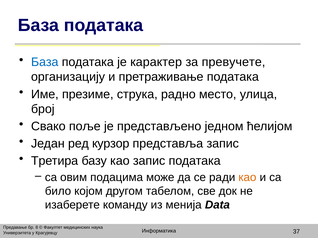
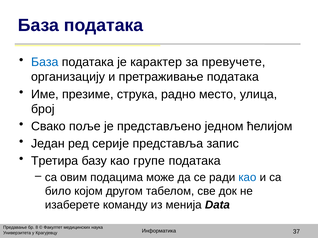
курзор: курзор -> серије (111, 144)
као запис: запис -> групе (149, 161)
као colour: orange -> blue (247, 178)
